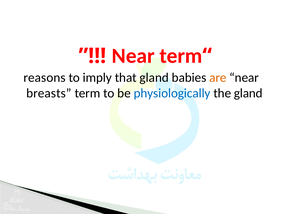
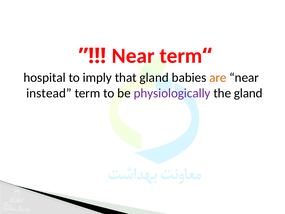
reasons: reasons -> hospital (45, 77)
breasts: breasts -> instead (49, 93)
physiologically colour: blue -> purple (172, 93)
